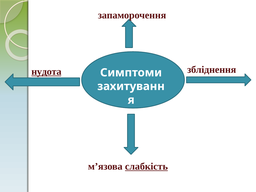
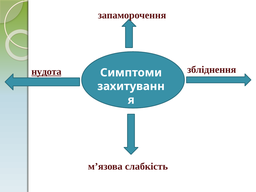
слабкість underline: present -> none (146, 166)
